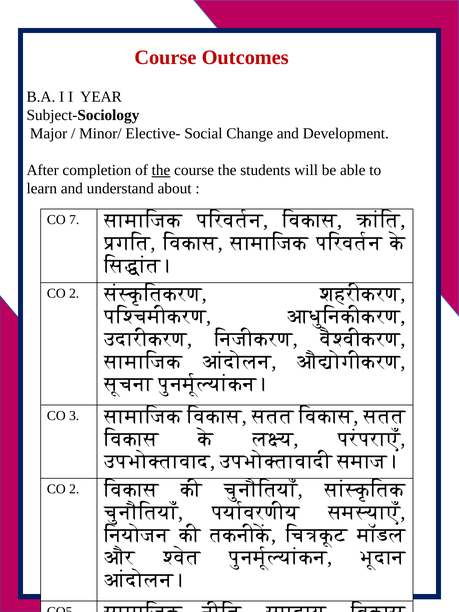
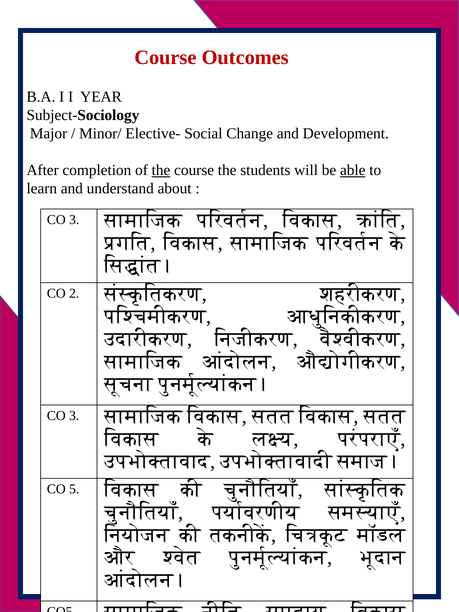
able underline: none -> present (353, 170)
7: 7 -> 3 (74, 220)
2: 2 -> 5 (74, 489)
